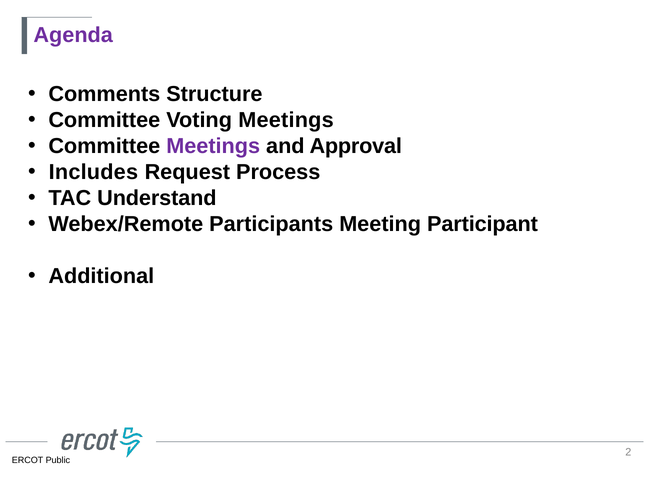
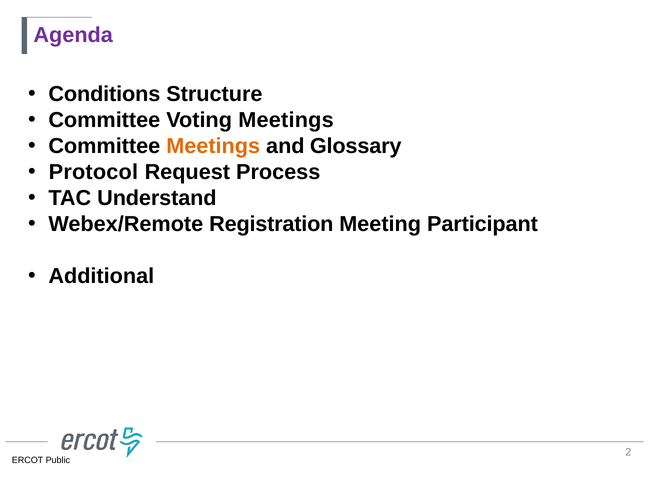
Comments: Comments -> Conditions (104, 94)
Meetings colour: purple -> orange (213, 146)
Approval: Approval -> Glossary (356, 146)
Includes: Includes -> Protocol (93, 172)
Participants: Participants -> Registration (271, 224)
